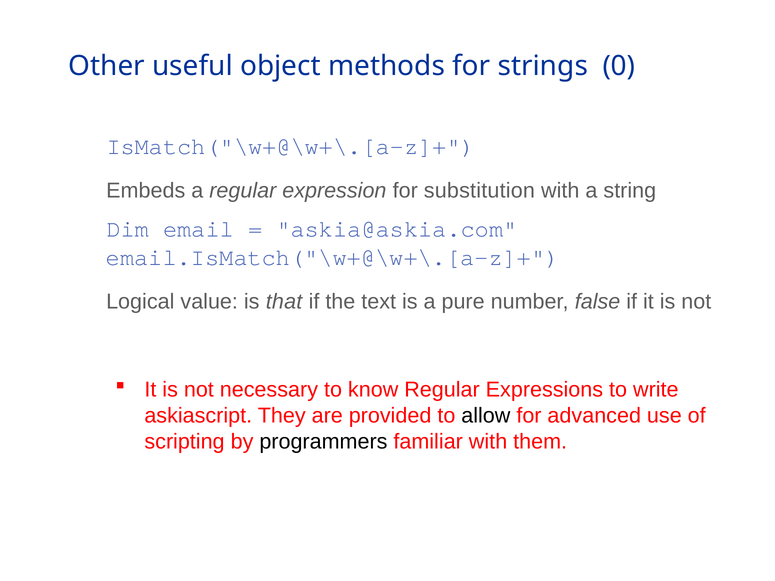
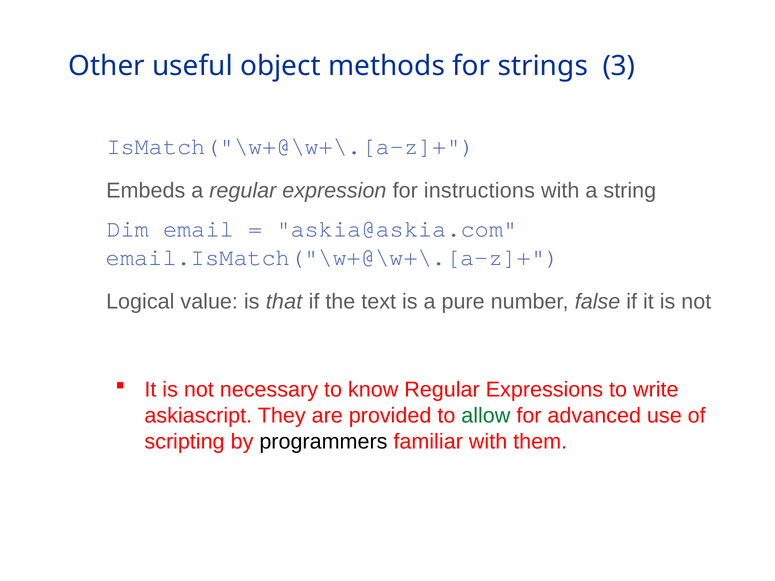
0: 0 -> 3 (619, 66)
substitution: substitution -> instructions (479, 191)
allow colour: black -> green (486, 416)
